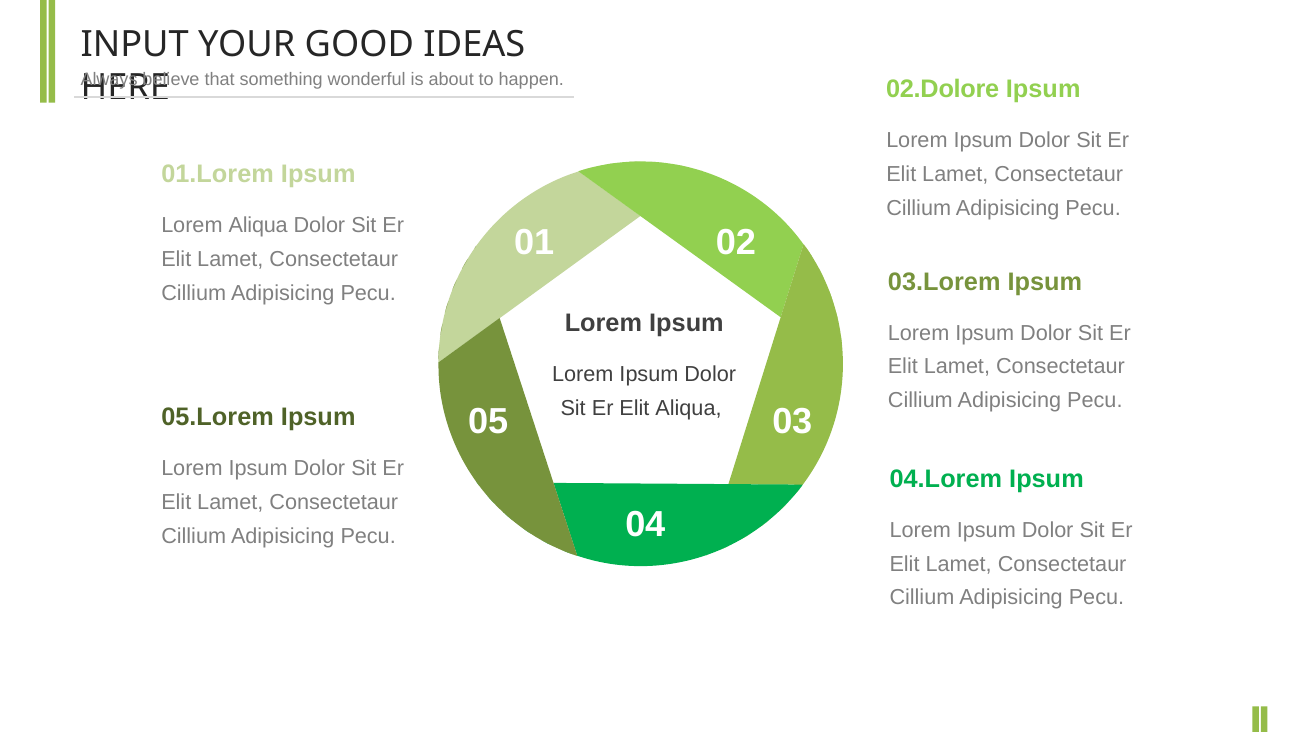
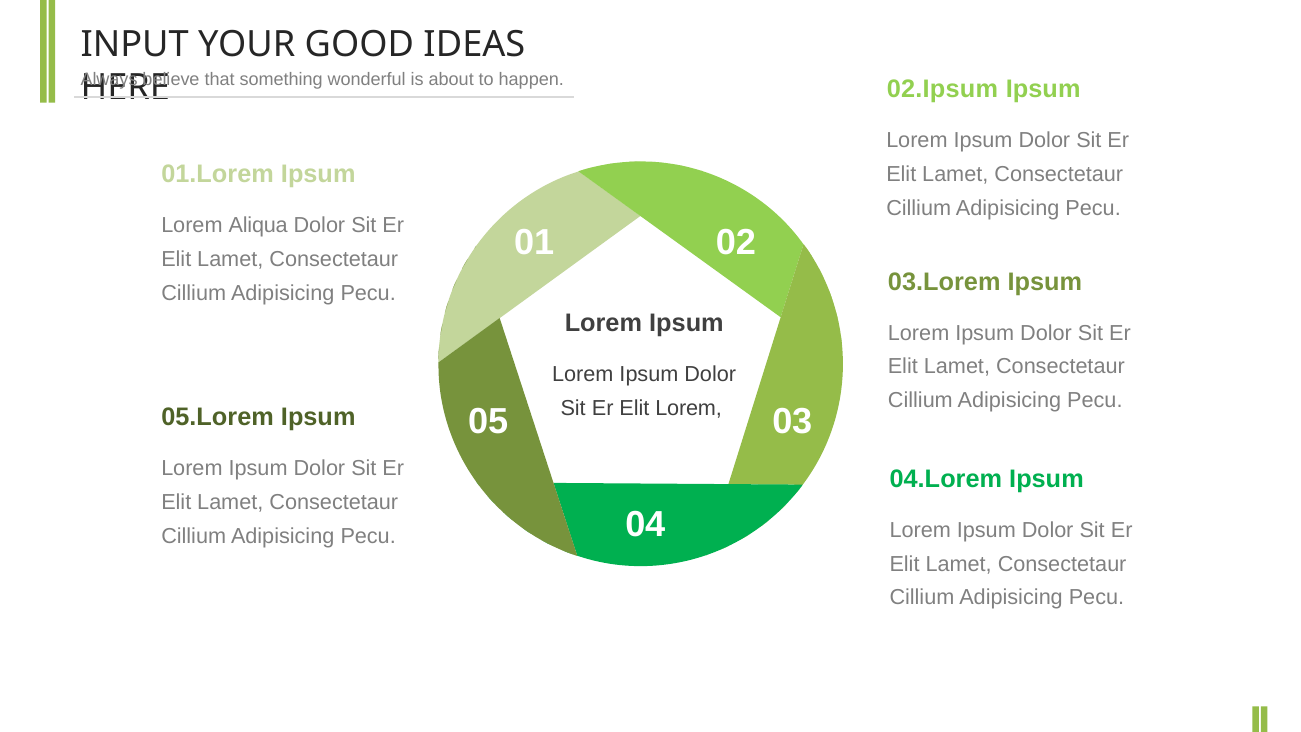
02.Dolore: 02.Dolore -> 02.Ipsum (942, 89)
Elit Aliqua: Aliqua -> Lorem (689, 408)
